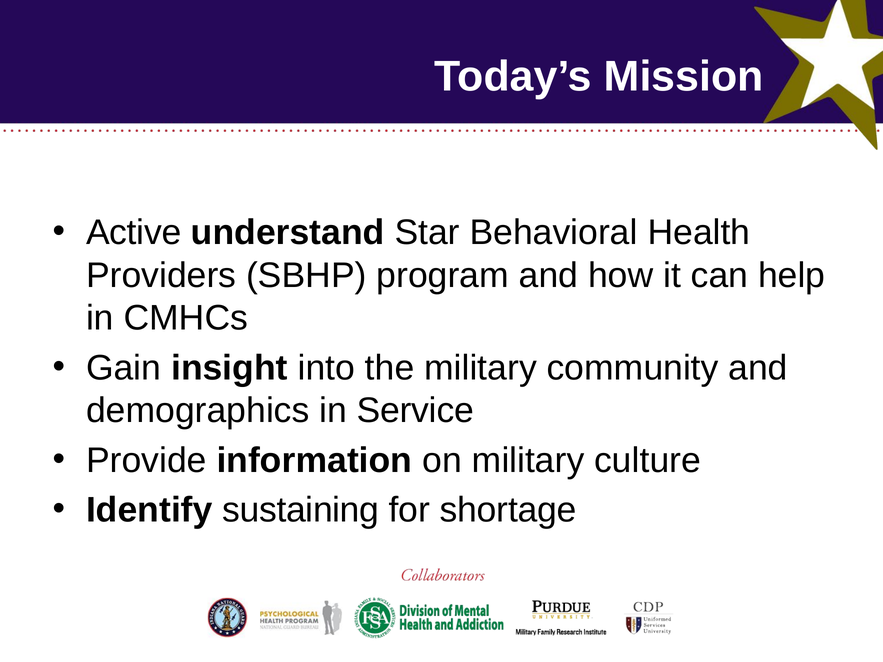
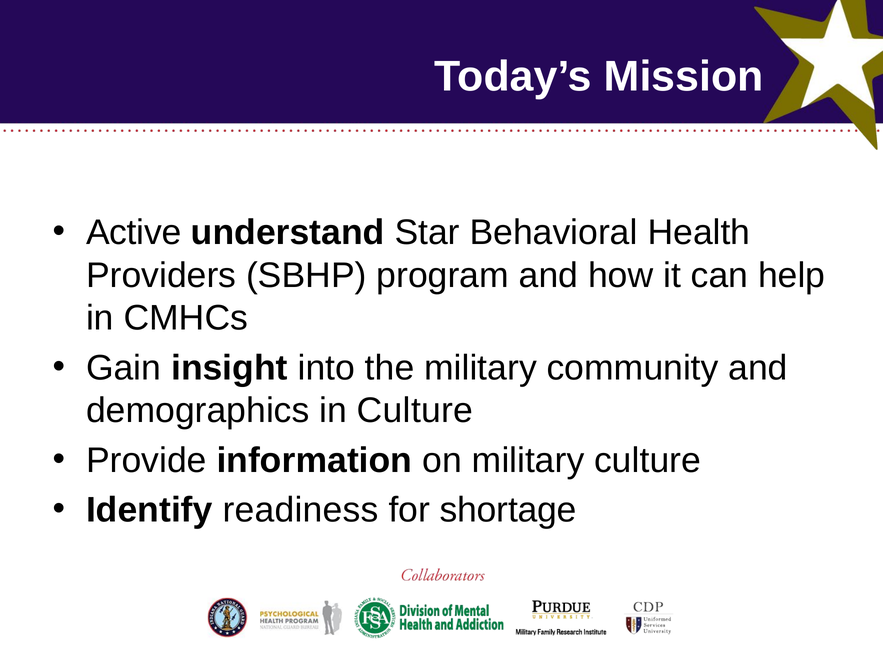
in Service: Service -> Culture (415, 411)
sustaining: sustaining -> readiness (300, 510)
